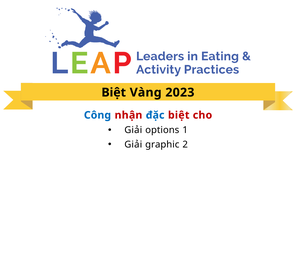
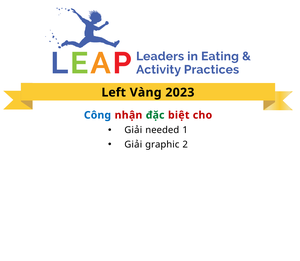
Biệt: Biệt -> Left (114, 92)
đặc colour: blue -> green (155, 115)
options: options -> needed (162, 130)
